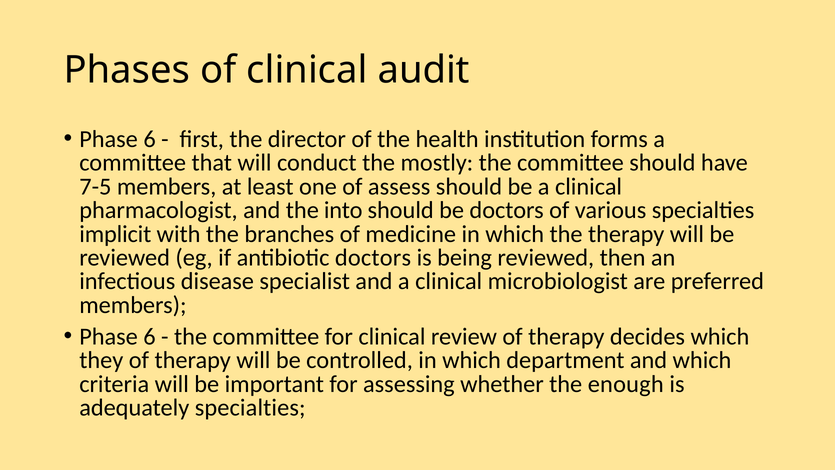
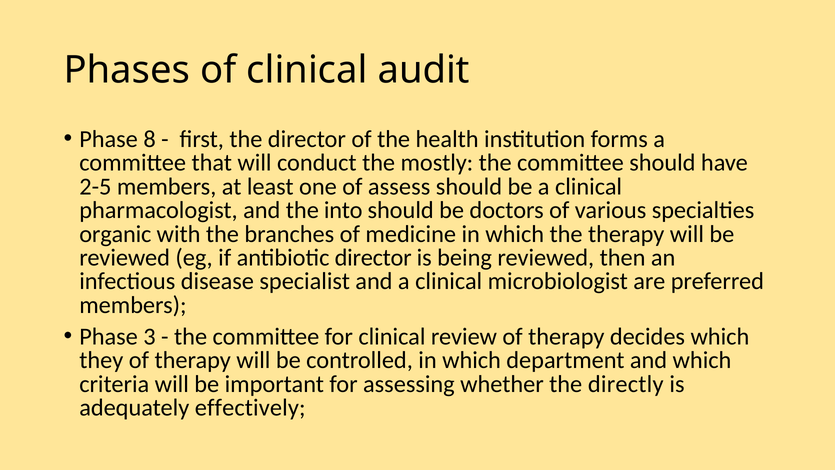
6: 6 -> 8 (150, 139)
7-5: 7-5 -> 2-5 (95, 186)
implicit: implicit -> organic (115, 234)
antibiotic doctors: doctors -> director (373, 258)
6: 6 -> 3 (150, 336)
enough: enough -> directly (626, 384)
adequately specialties: specialties -> effectively (250, 408)
